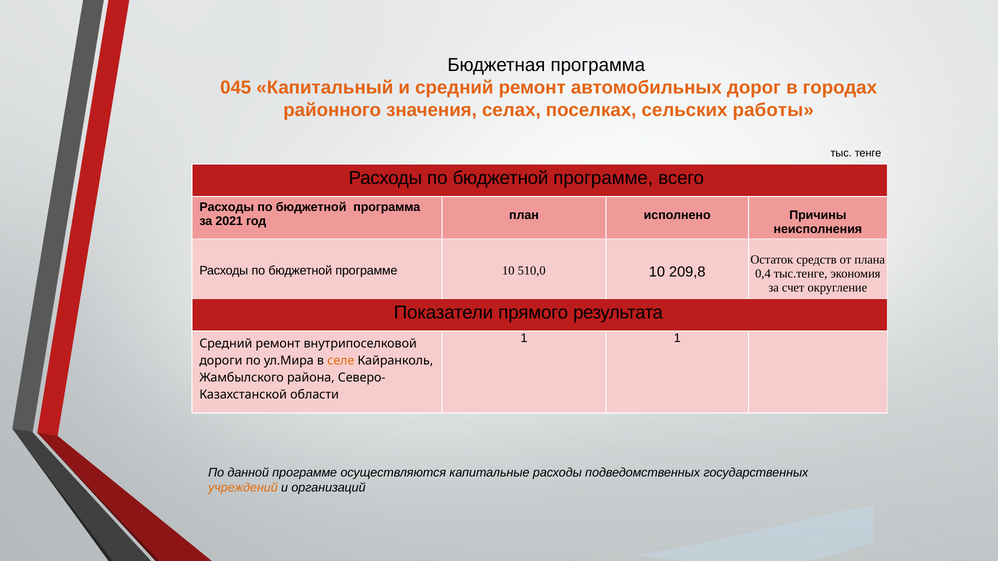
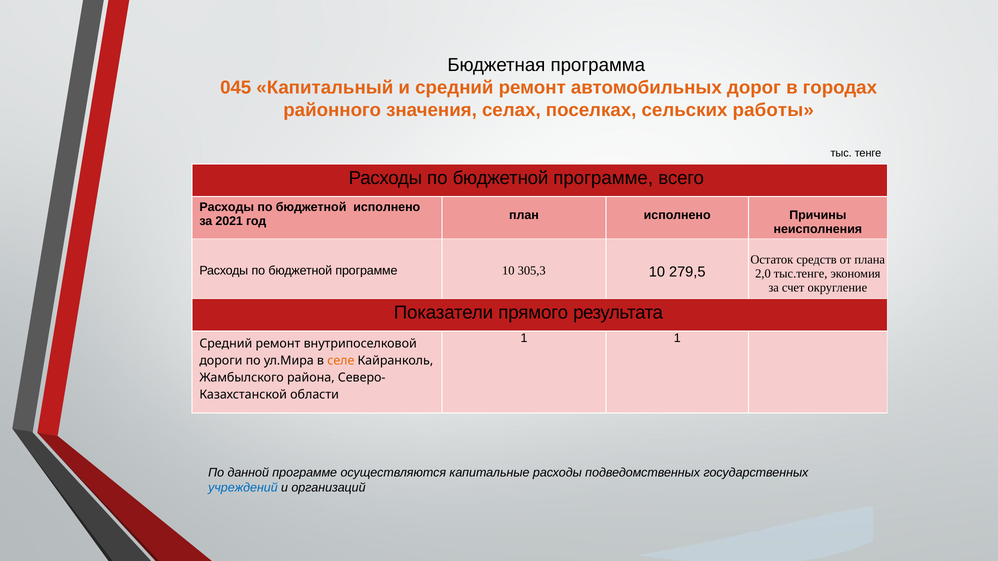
бюджетной программа: программа -> исполнено (387, 207)
510,0: 510,0 -> 305,3 (532, 271)
209,8: 209,8 -> 279,5 (687, 272)
0,4: 0,4 -> 2,0 (763, 274)
учреждений colour: orange -> blue (243, 488)
